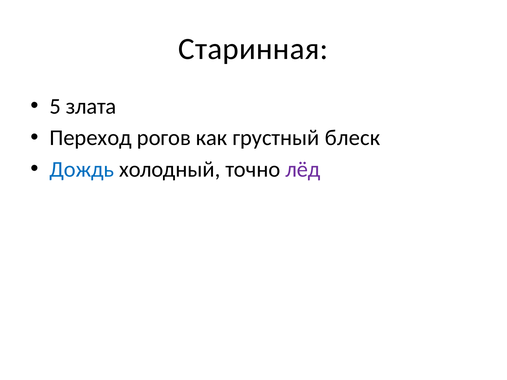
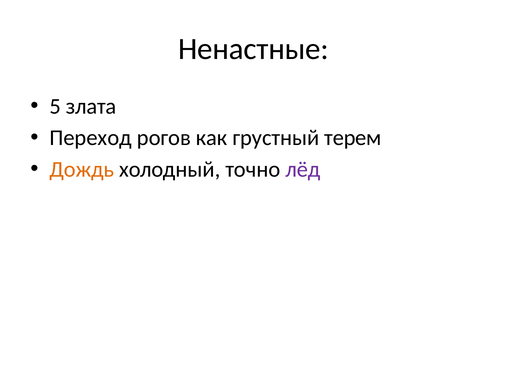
Старинная: Старинная -> Ненастные (253, 49)
блеск: блеск -> терем (353, 138)
Дождь colour: blue -> orange (82, 169)
